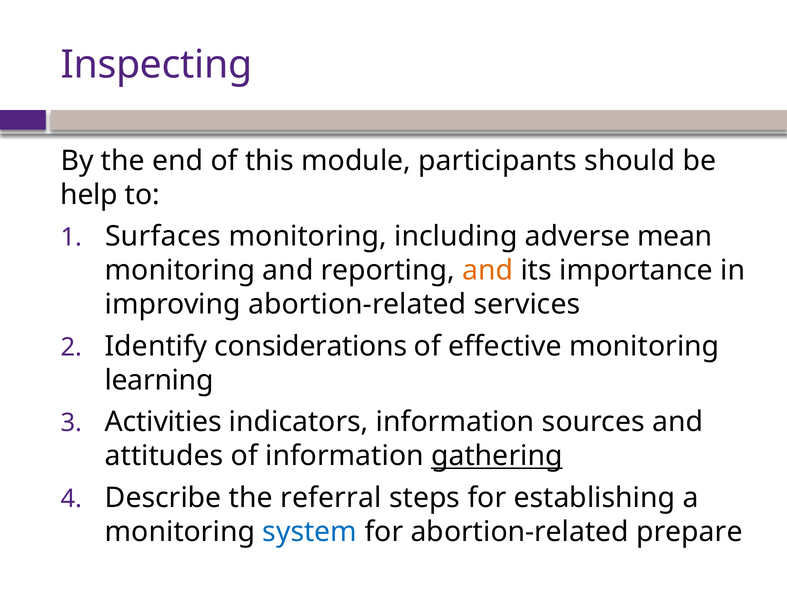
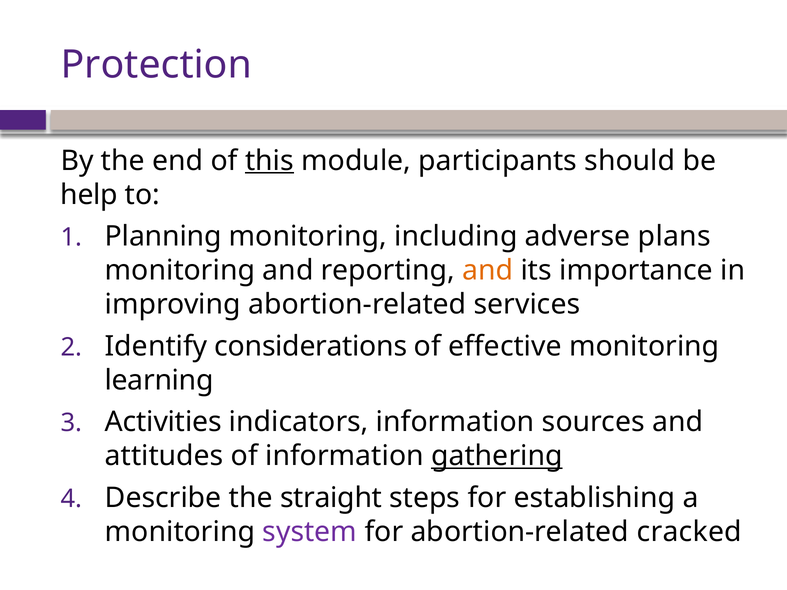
Inspecting: Inspecting -> Protection (156, 65)
this underline: none -> present (269, 161)
Surfaces: Surfaces -> Planning (163, 237)
mean: mean -> plans (674, 237)
referral: referral -> straight (331, 498)
system colour: blue -> purple (310, 532)
prepare: prepare -> cracked (689, 532)
